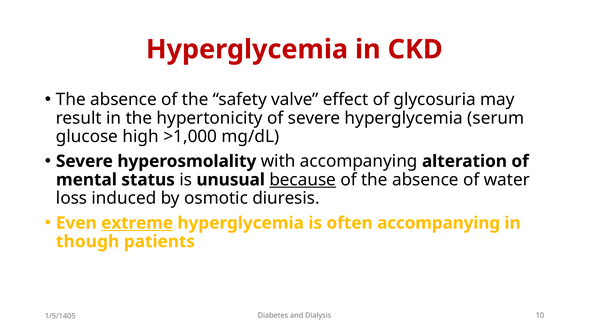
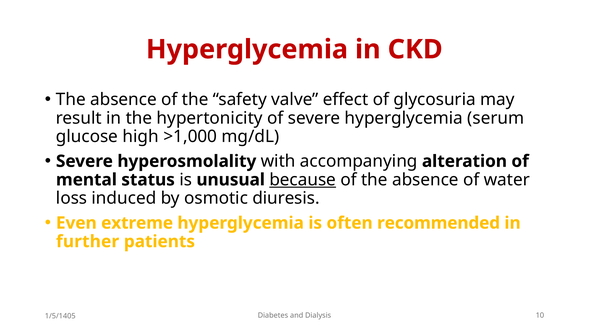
extreme underline: present -> none (137, 223)
often accompanying: accompanying -> recommended (439, 223)
though: though -> further (88, 242)
